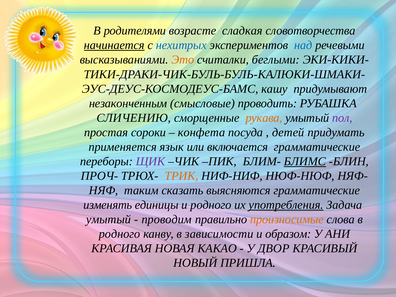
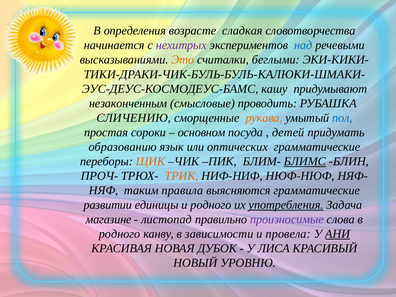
родителями: родителями -> определения (135, 31)
начинается underline: present -> none (114, 45)
нехитрых colour: blue -> purple (181, 45)
пол colour: purple -> blue (342, 118)
конфета: конфета -> основном (202, 132)
применяется: применяется -> образованию (123, 147)
включается: включается -> оптических (237, 147)
ЩИК colour: purple -> orange (150, 161)
сказать: сказать -> правила (182, 190)
изменять: изменять -> развитии (108, 205)
умытый: умытый -> магазине (109, 219)
проводим: проводим -> листопад (167, 219)
произносимые colour: orange -> purple (287, 219)
образом: образом -> провела (288, 234)
АНИ underline: none -> present (338, 234)
КАКАО: КАКАО -> ДУБОК (217, 248)
ДВОР: ДВОР -> ЛИСА (274, 248)
ПРИШЛА: ПРИШЛА -> УРОВНЮ (248, 263)
